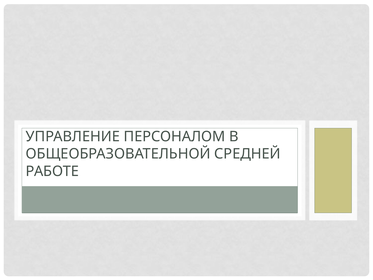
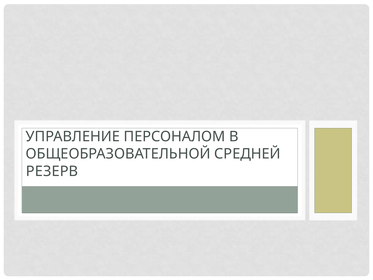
РАБОТЕ: РАБОТЕ -> РЕЗЕРВ (52, 171)
